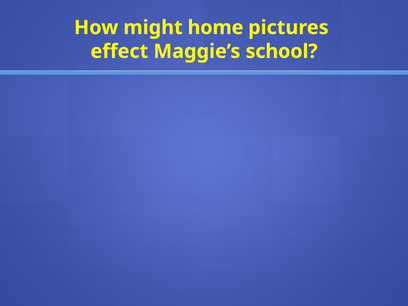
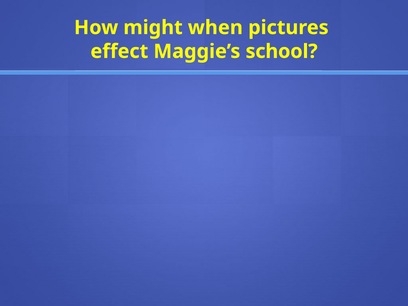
home: home -> when (215, 28)
